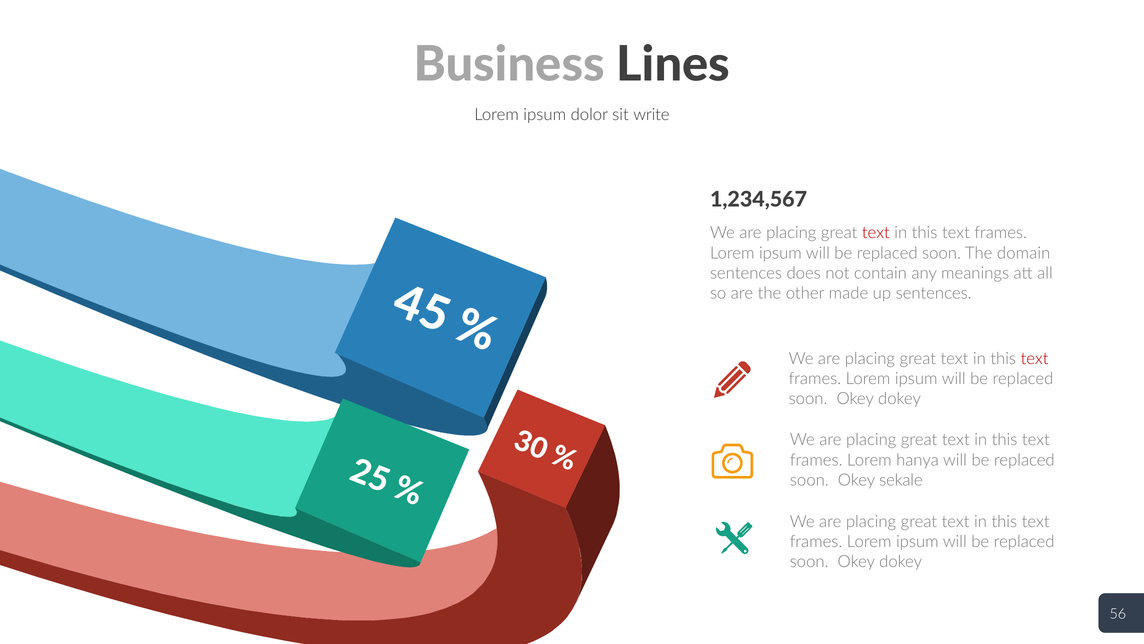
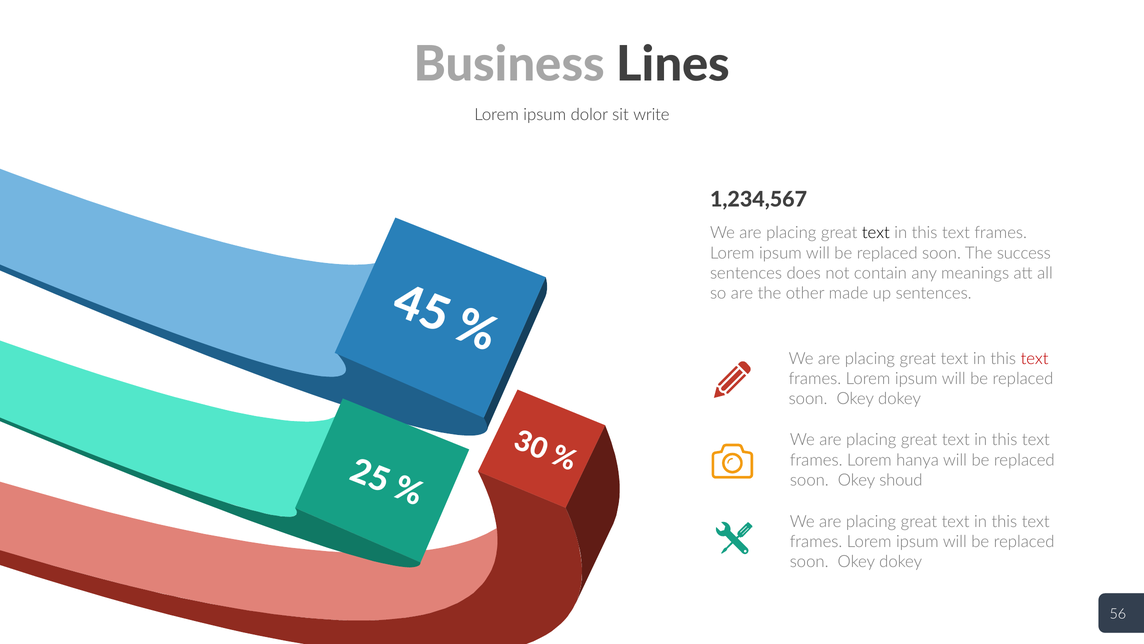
text colour: red -> black (876, 233)
domain: domain -> success (1024, 253)
sekale: sekale -> shoud (901, 480)
